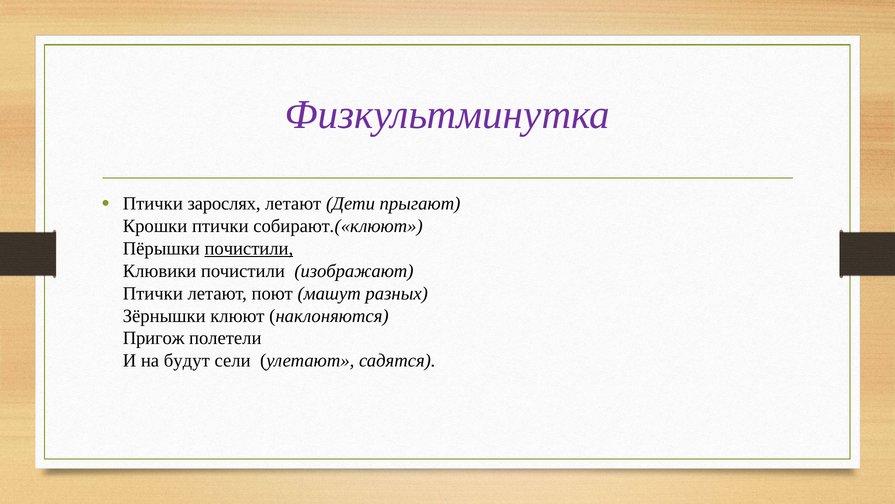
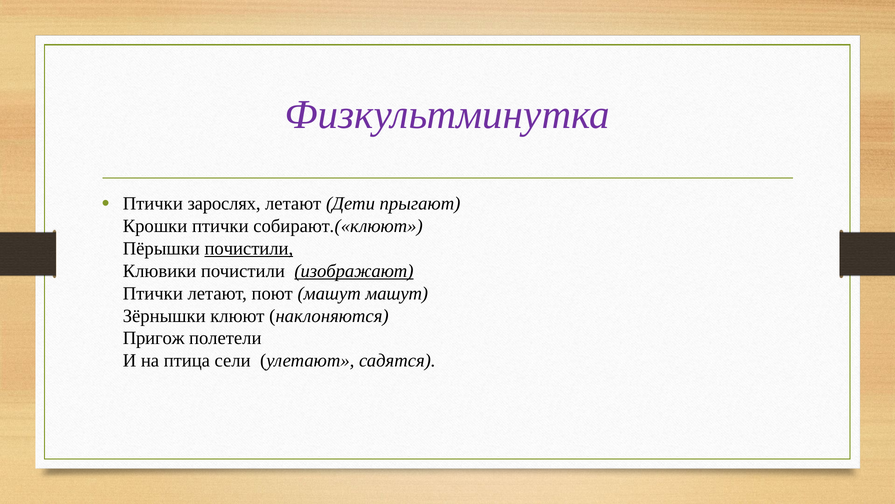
изображают underline: none -> present (354, 271)
машут разных: разных -> машут (397, 293)
будут: будут -> птица (187, 360)
